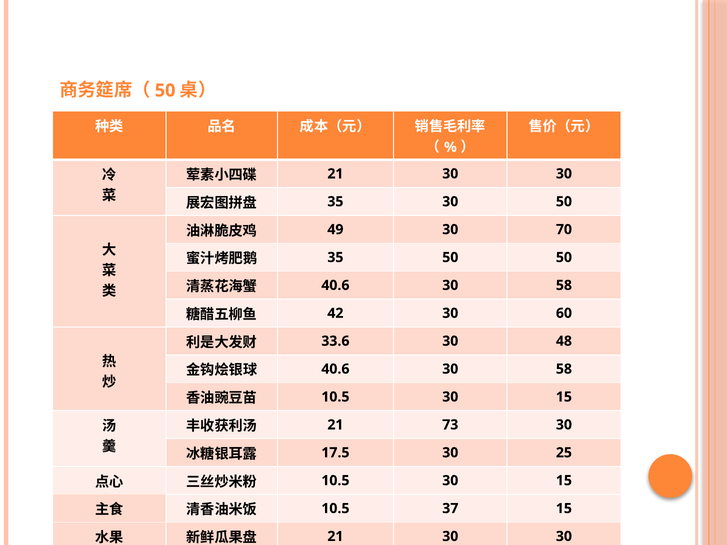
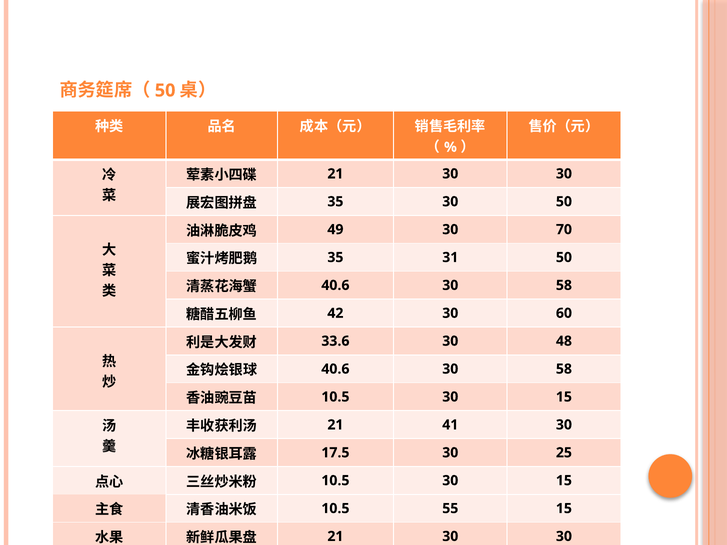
35 50: 50 -> 31 (450, 258)
73: 73 -> 41 (450, 425)
37: 37 -> 55 (450, 509)
